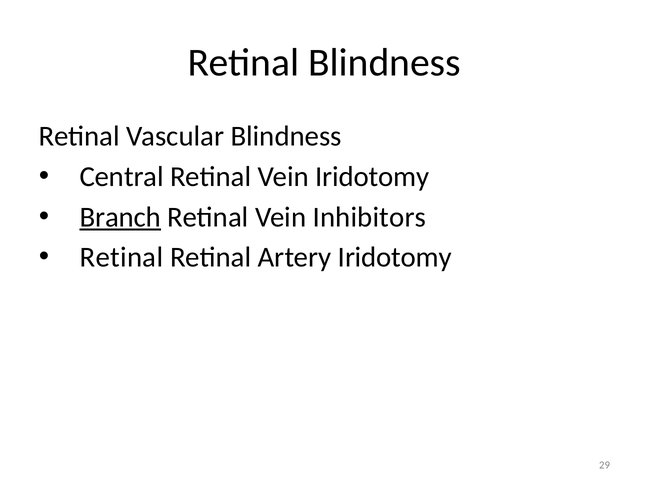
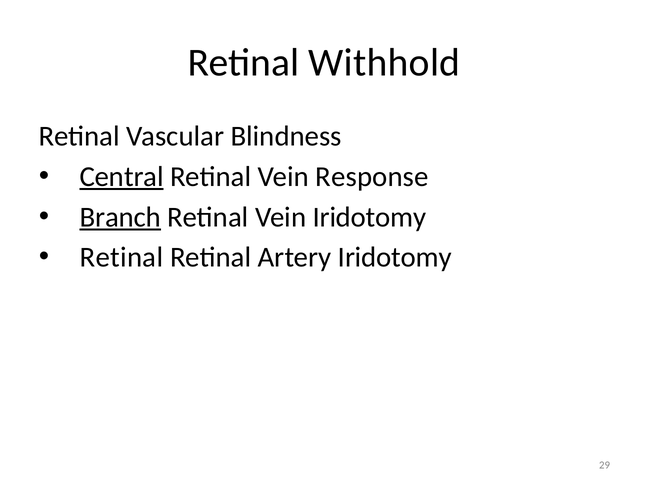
Retinal Blindness: Blindness -> Withhold (384, 63)
Central underline: none -> present (122, 177)
Vein Iridotomy: Iridotomy -> Response (372, 177)
Vein Inhibitors: Inhibitors -> Iridotomy (369, 217)
